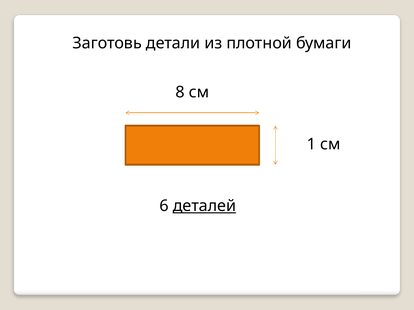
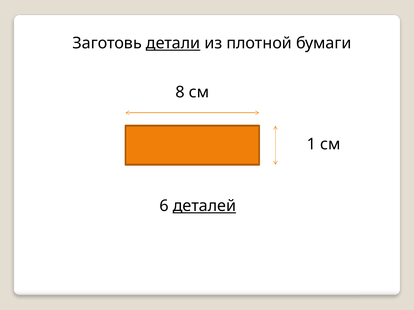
детали underline: none -> present (173, 43)
